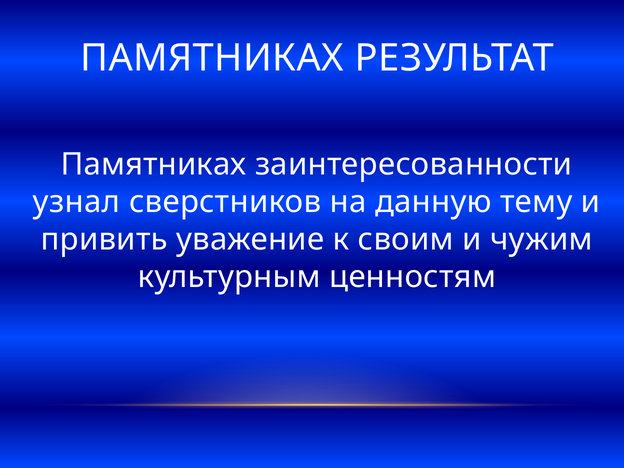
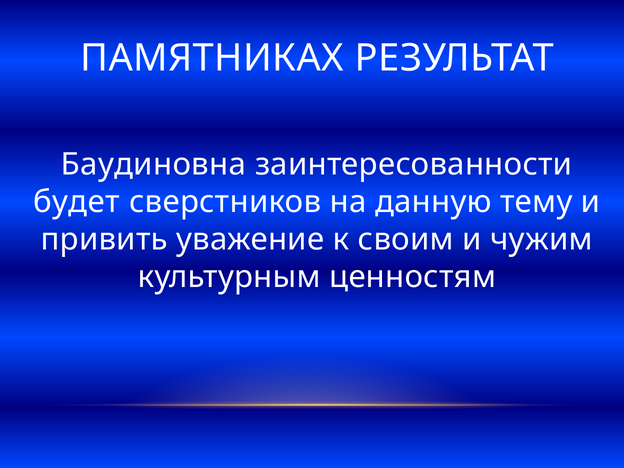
Памятниках: Памятниках -> Баудиновна (154, 165)
узнал: узнал -> будет (77, 202)
